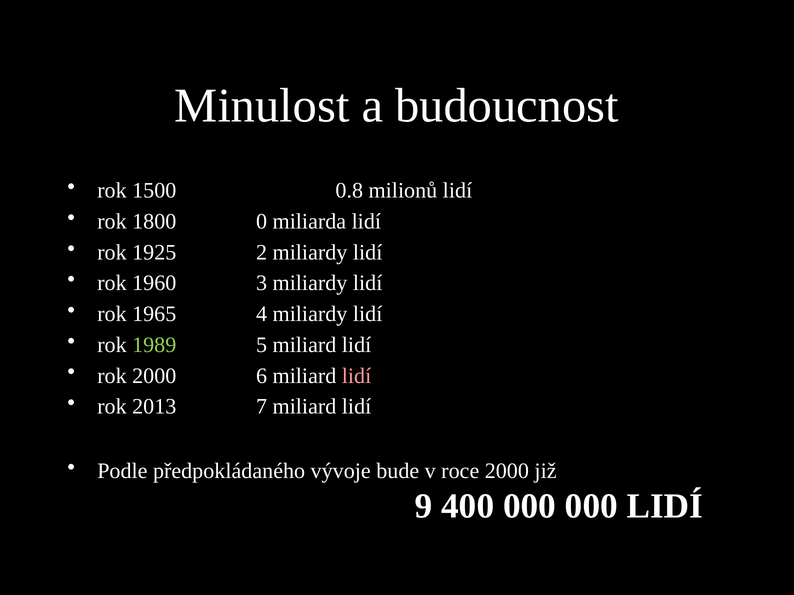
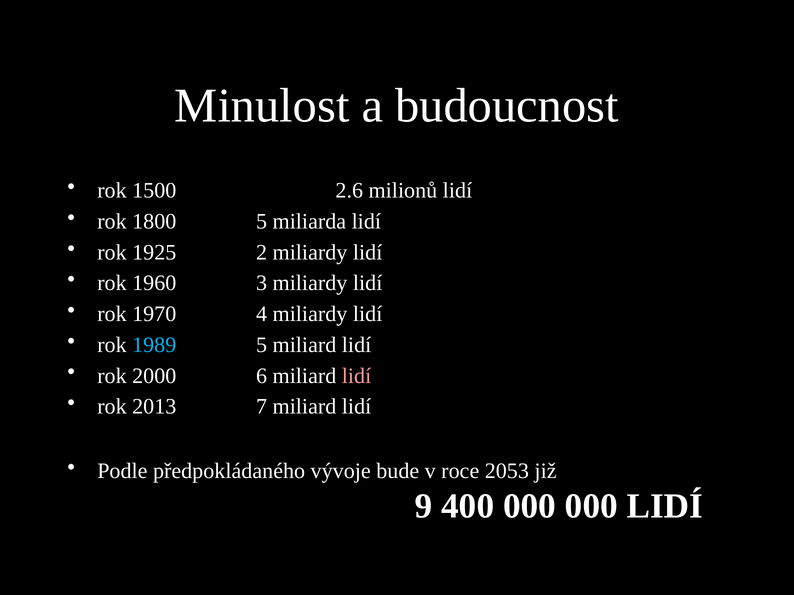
0.8: 0.8 -> 2.6 (349, 191)
1800 0: 0 -> 5 (262, 222)
1965: 1965 -> 1970 (154, 314)
1989 colour: light green -> light blue (154, 345)
roce 2000: 2000 -> 2053 (507, 471)
